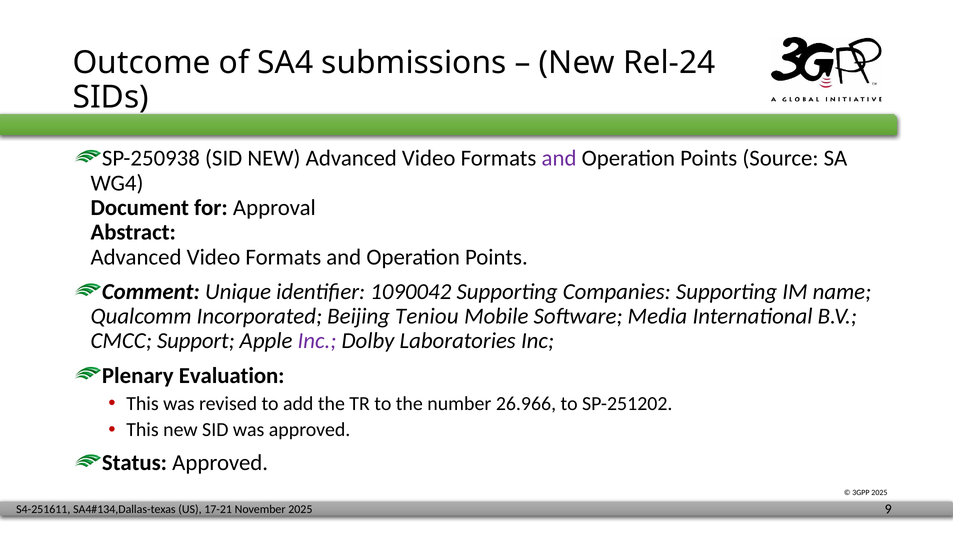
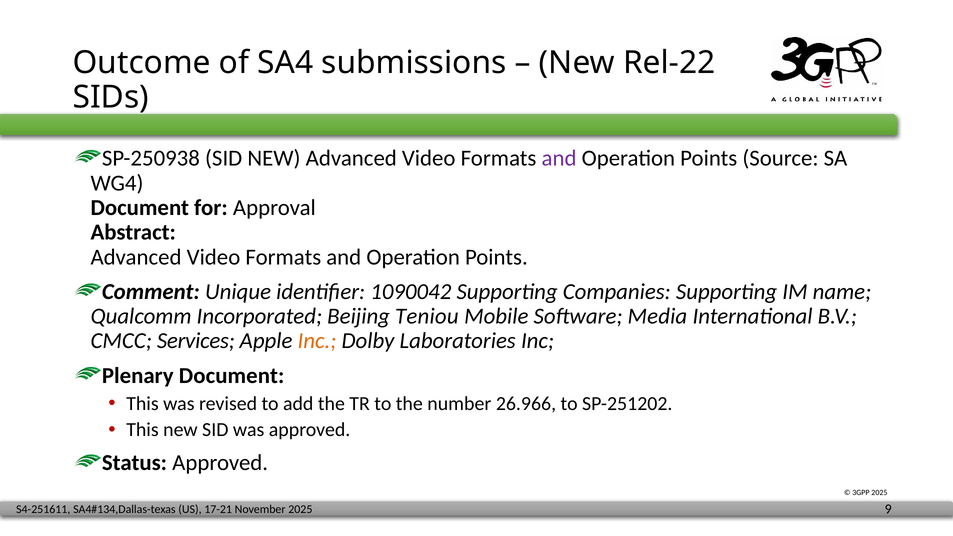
Rel-24: Rel-24 -> Rel-22 (669, 63)
Support: Support -> Services (196, 341)
Inc colour: purple -> orange (317, 341)
Plenary Evaluation: Evaluation -> Document (232, 376)
